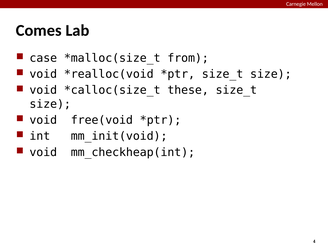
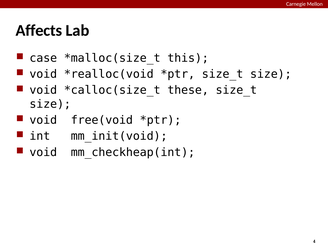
Comes: Comes -> Affects (39, 30)
from: from -> this (188, 58)
